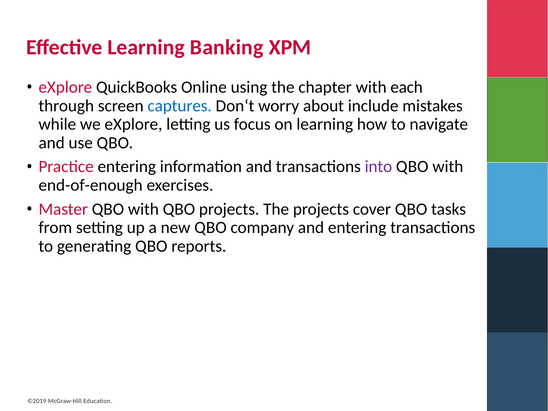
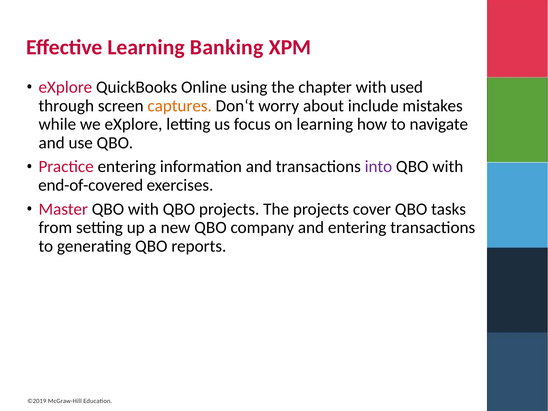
each: each -> used (407, 87)
captures colour: blue -> orange (180, 106)
end-of-enough: end-of-enough -> end-of-covered (91, 185)
